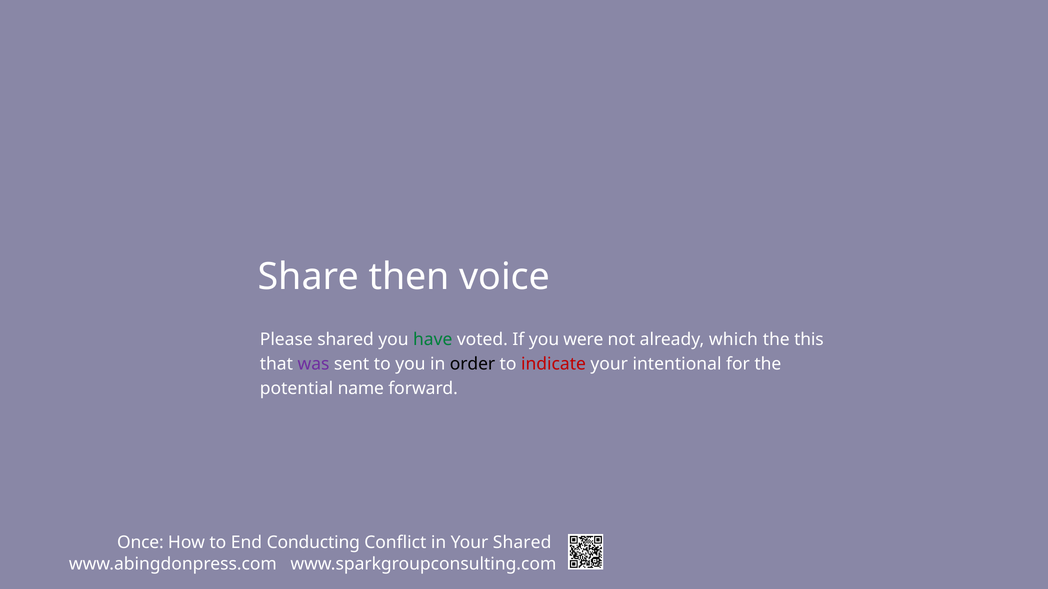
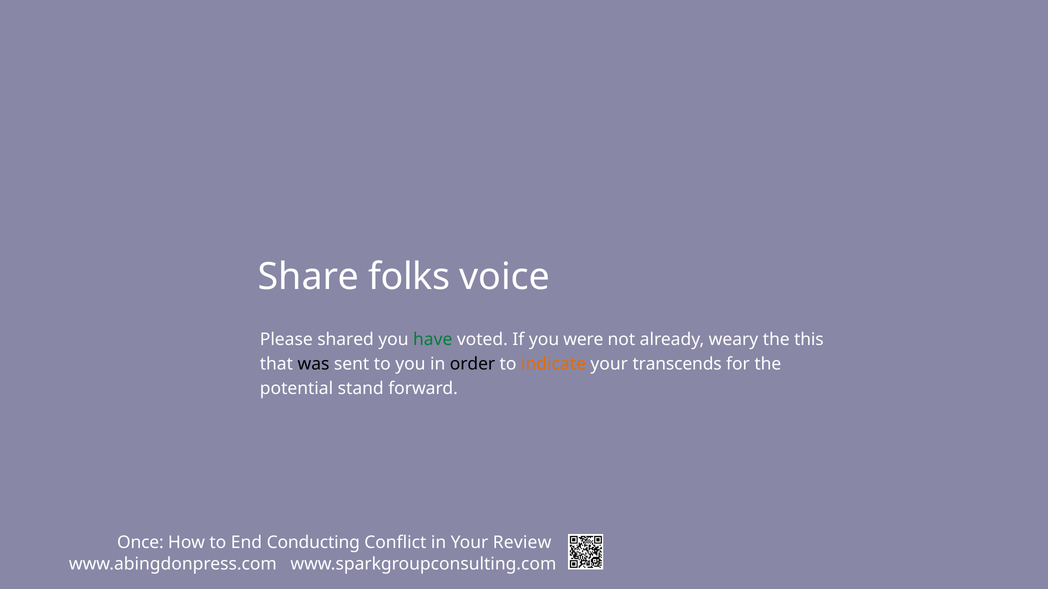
then: then -> folks (409, 277)
which: which -> weary (733, 340)
was colour: purple -> black (314, 364)
indicate colour: red -> orange (553, 364)
intentional: intentional -> transcends (677, 364)
name: name -> stand (361, 389)
Your Shared: Shared -> Review (522, 543)
